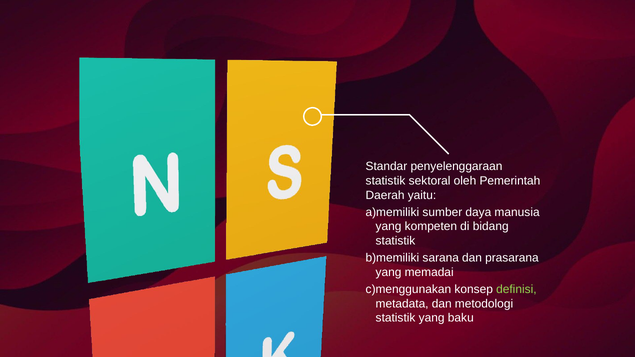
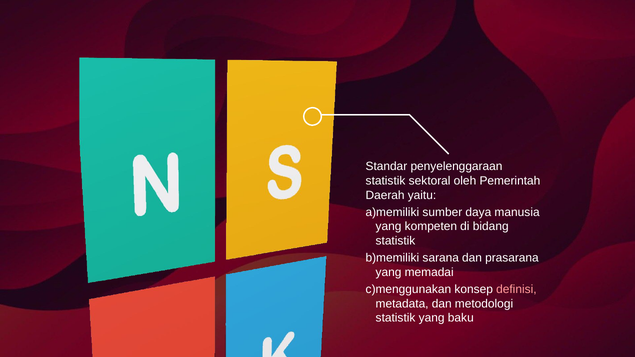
definisi colour: light green -> pink (516, 290)
